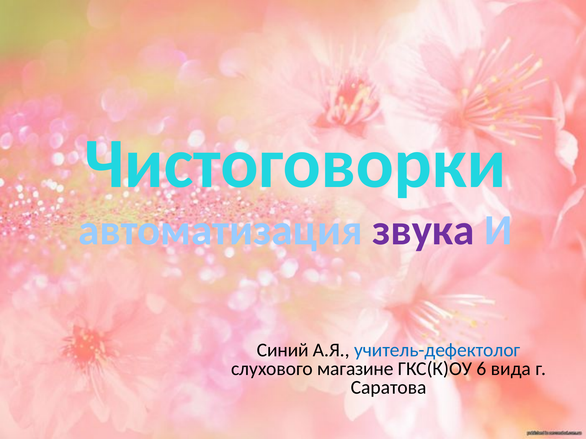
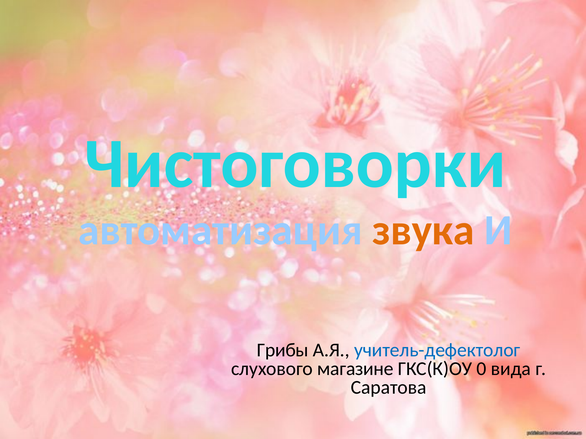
звука colour: purple -> orange (423, 231)
Синий: Синий -> Грибы (283, 350)
6: 6 -> 0 (481, 369)
